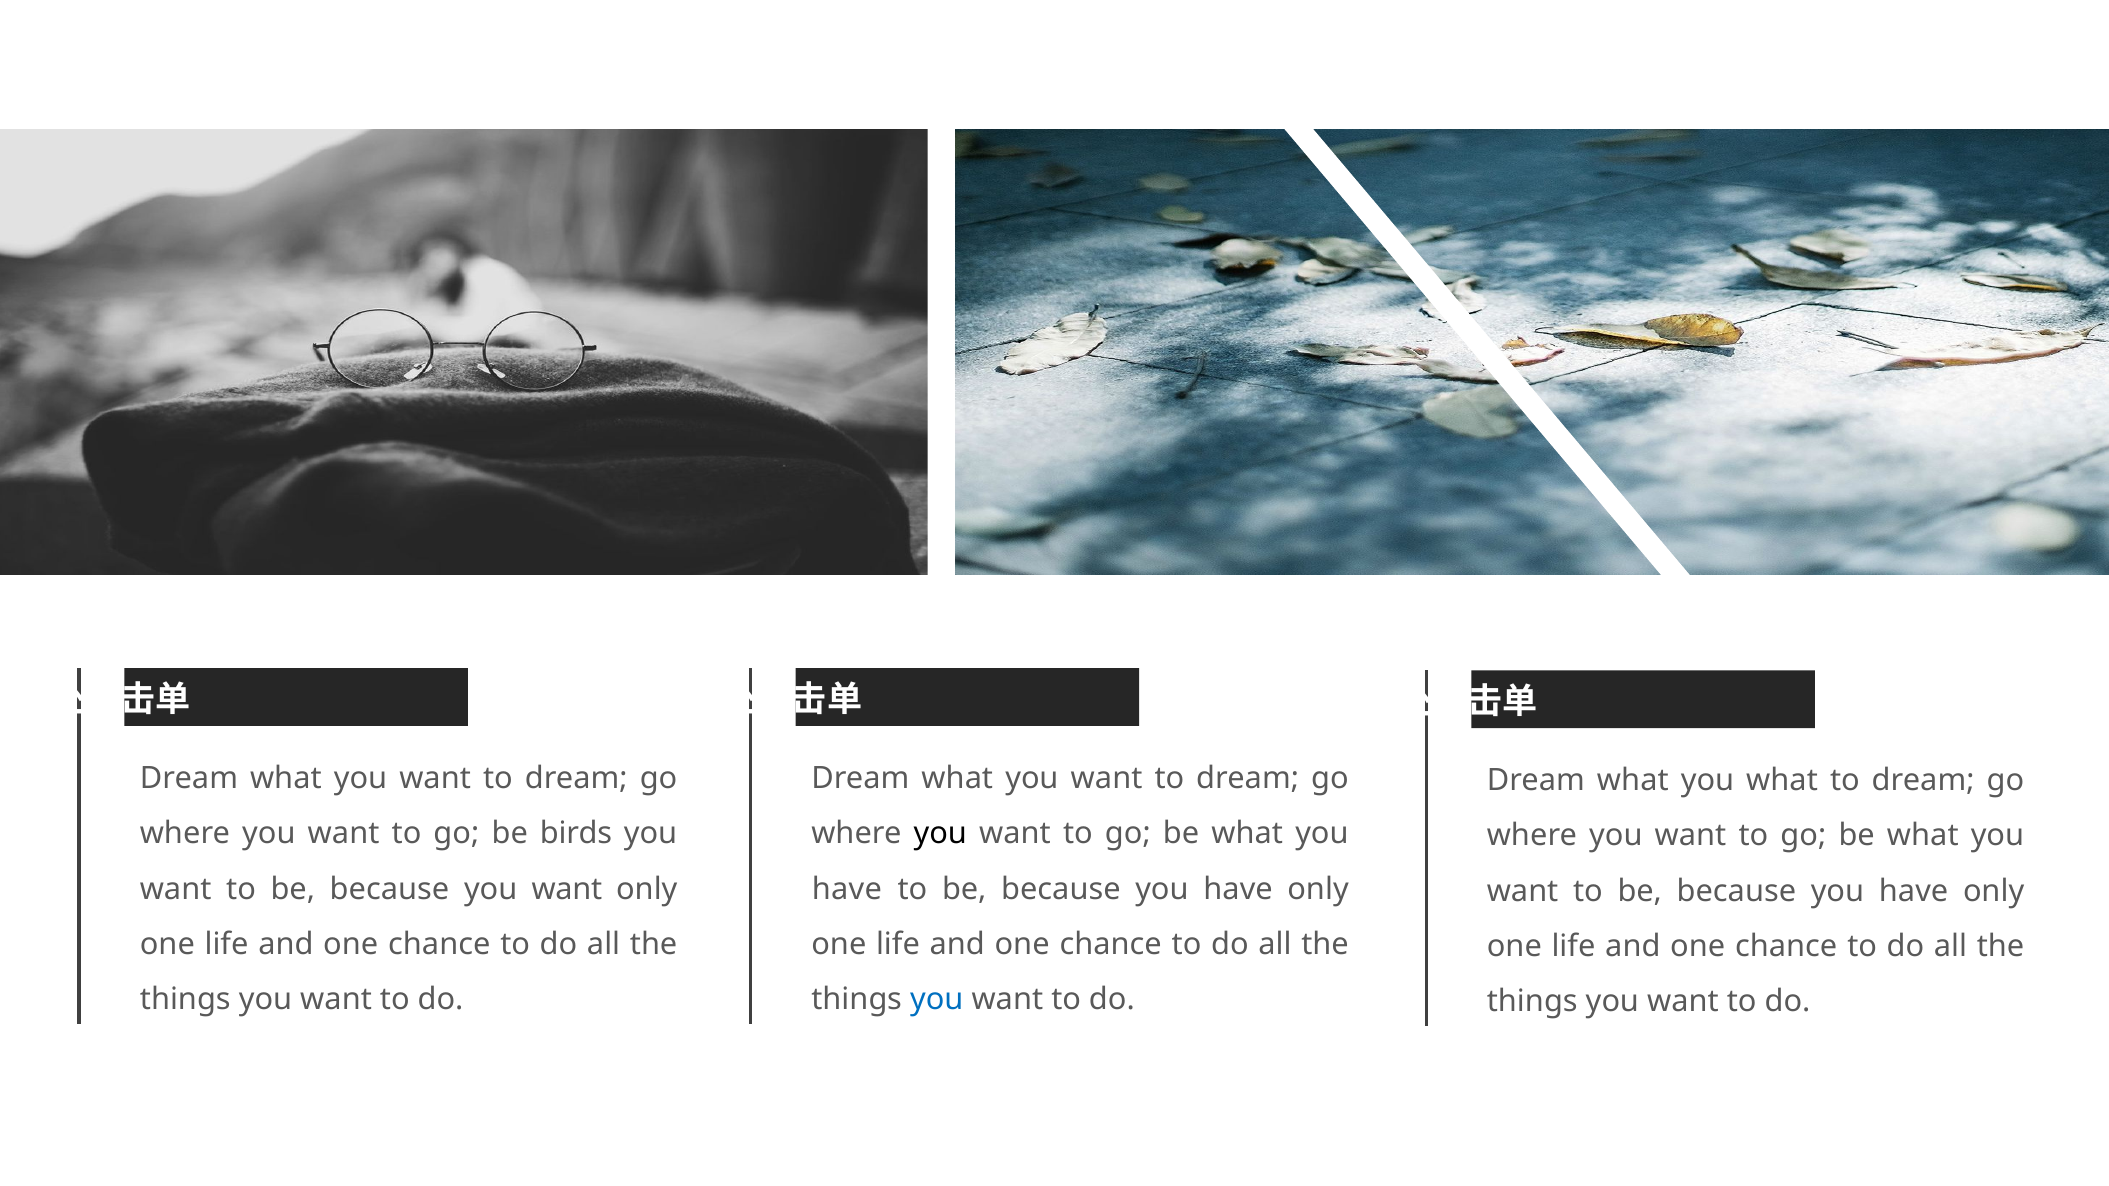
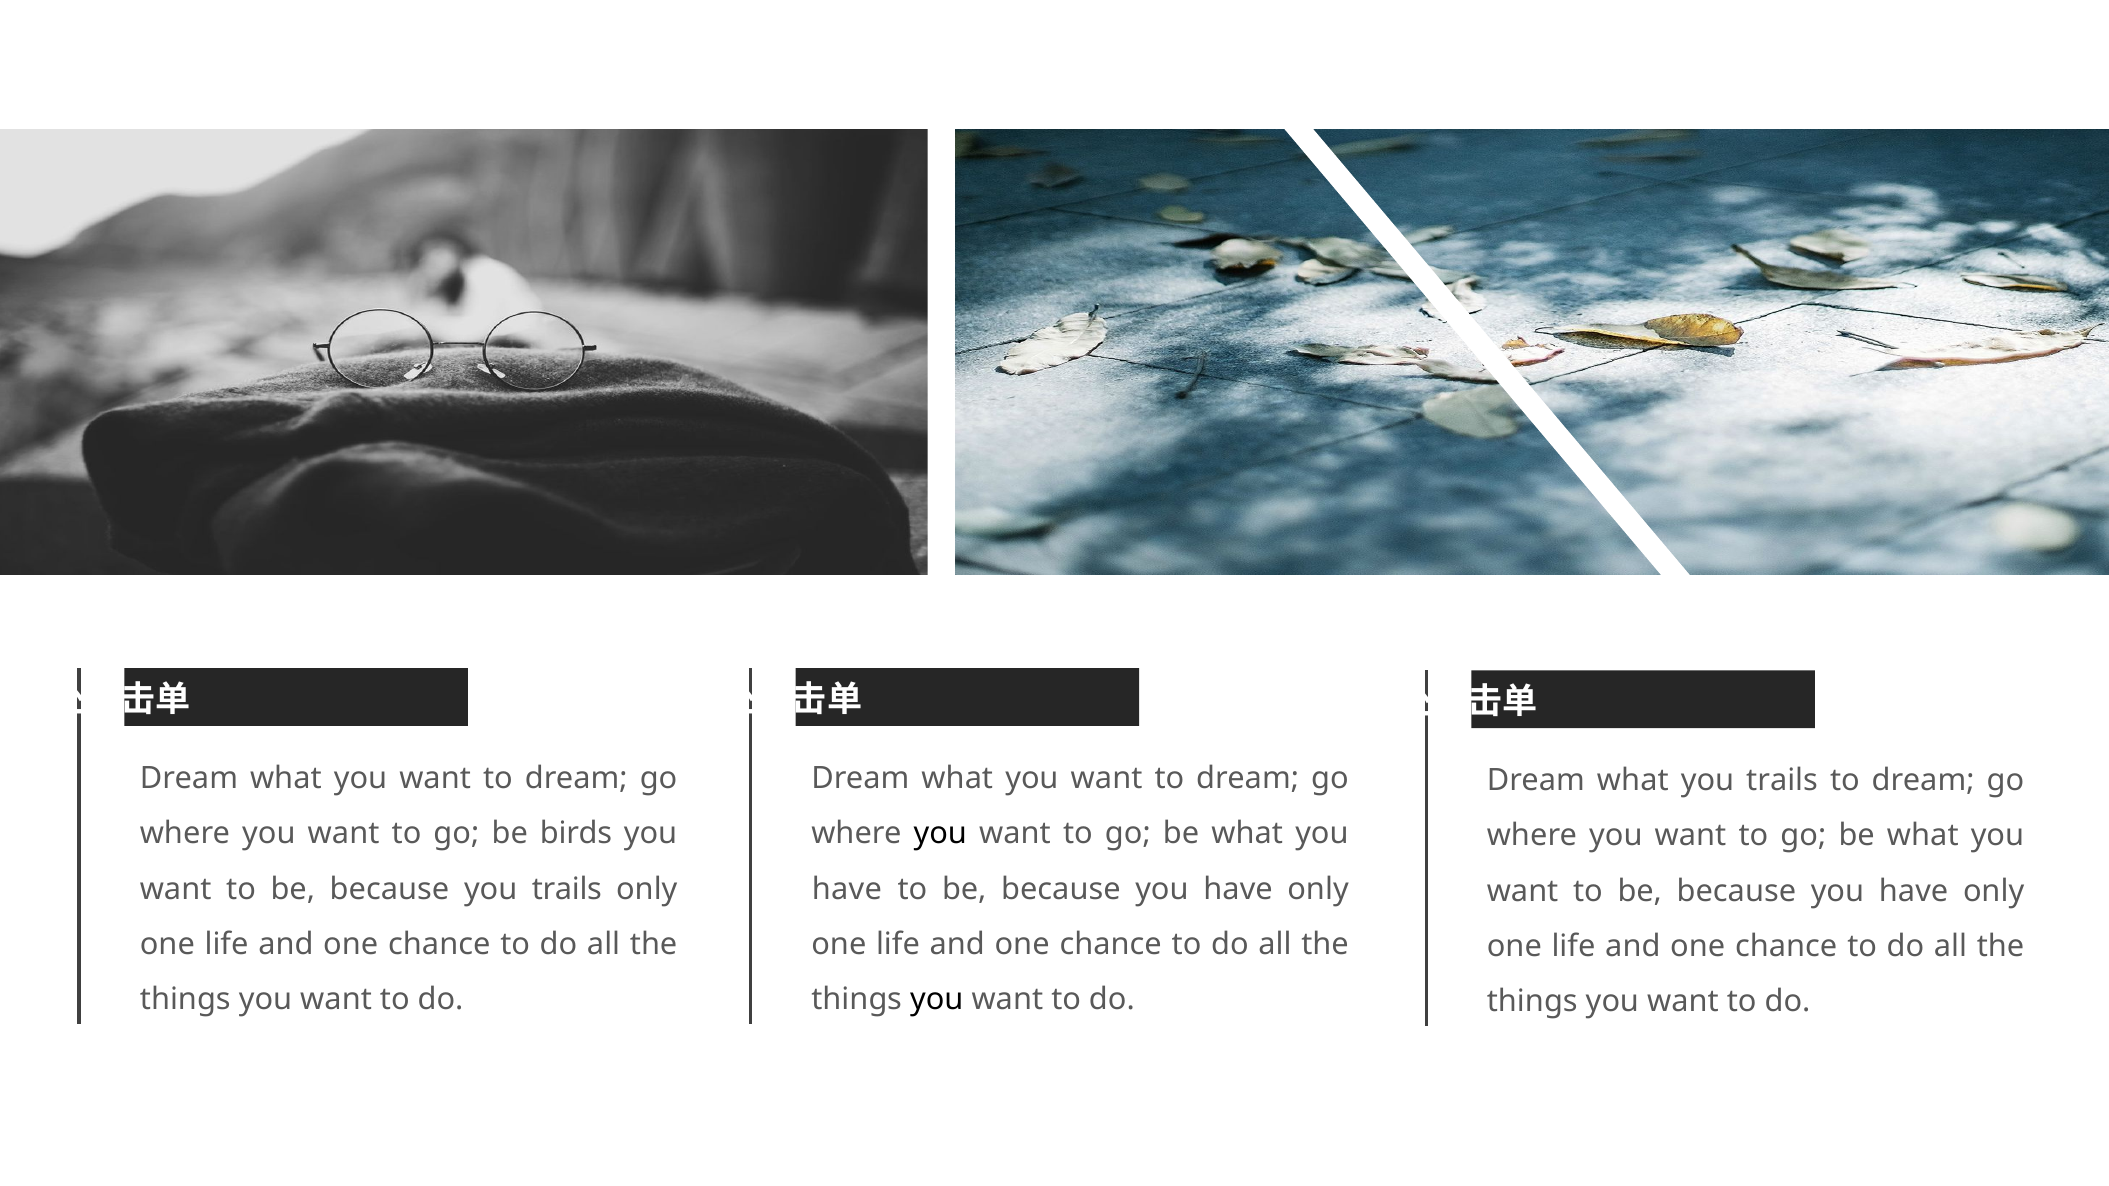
what you what: what -> trails (1782, 781)
because you want: want -> trails (567, 889)
you colour: blue -> black (937, 1000)
